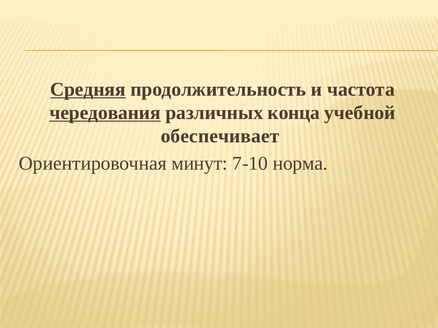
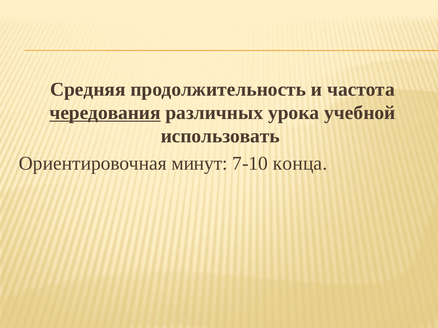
Средняя underline: present -> none (88, 90)
конца: конца -> урока (294, 113)
обеспечивает: обеспечивает -> использовать (220, 136)
норма: норма -> конца (300, 164)
